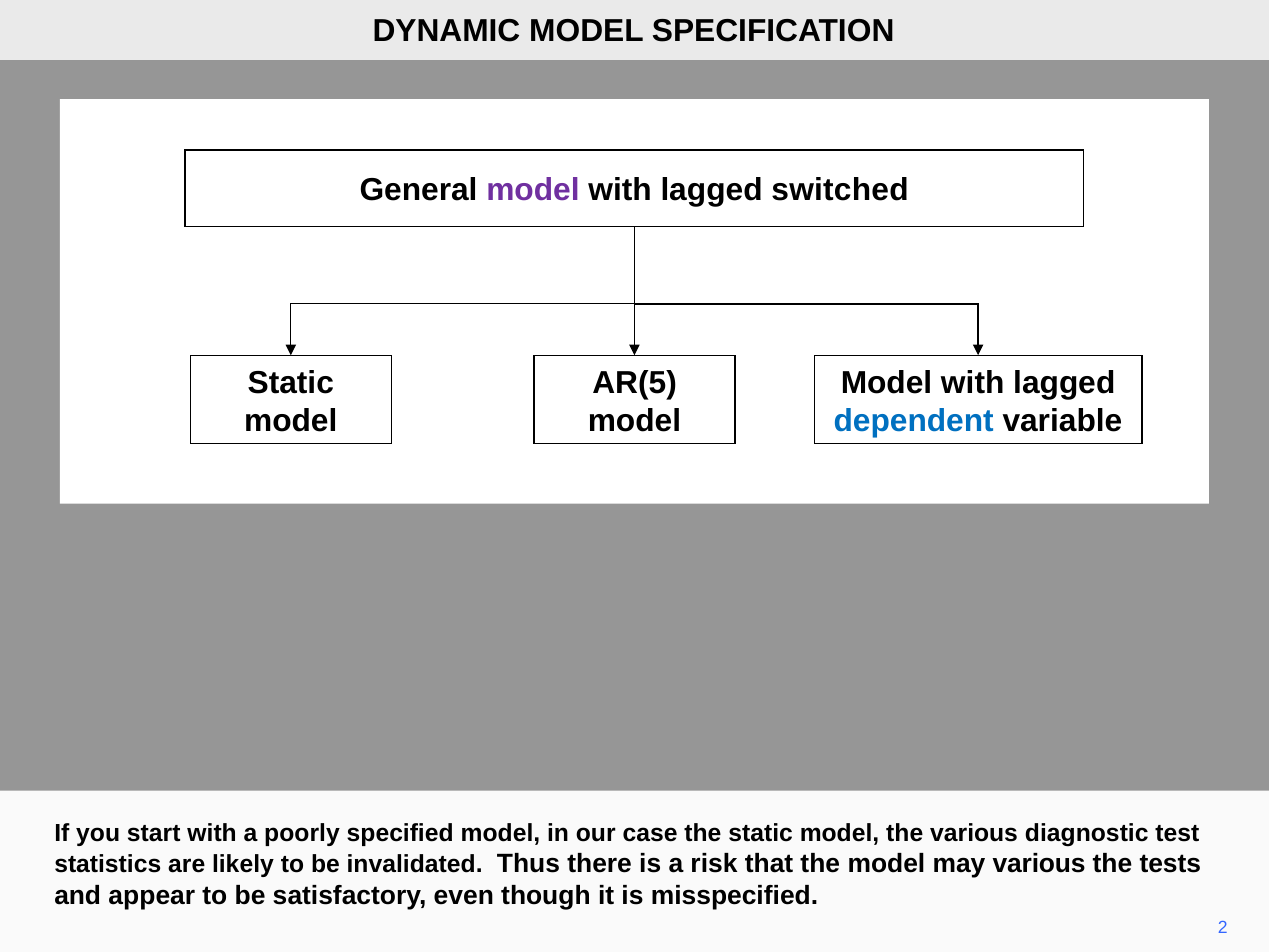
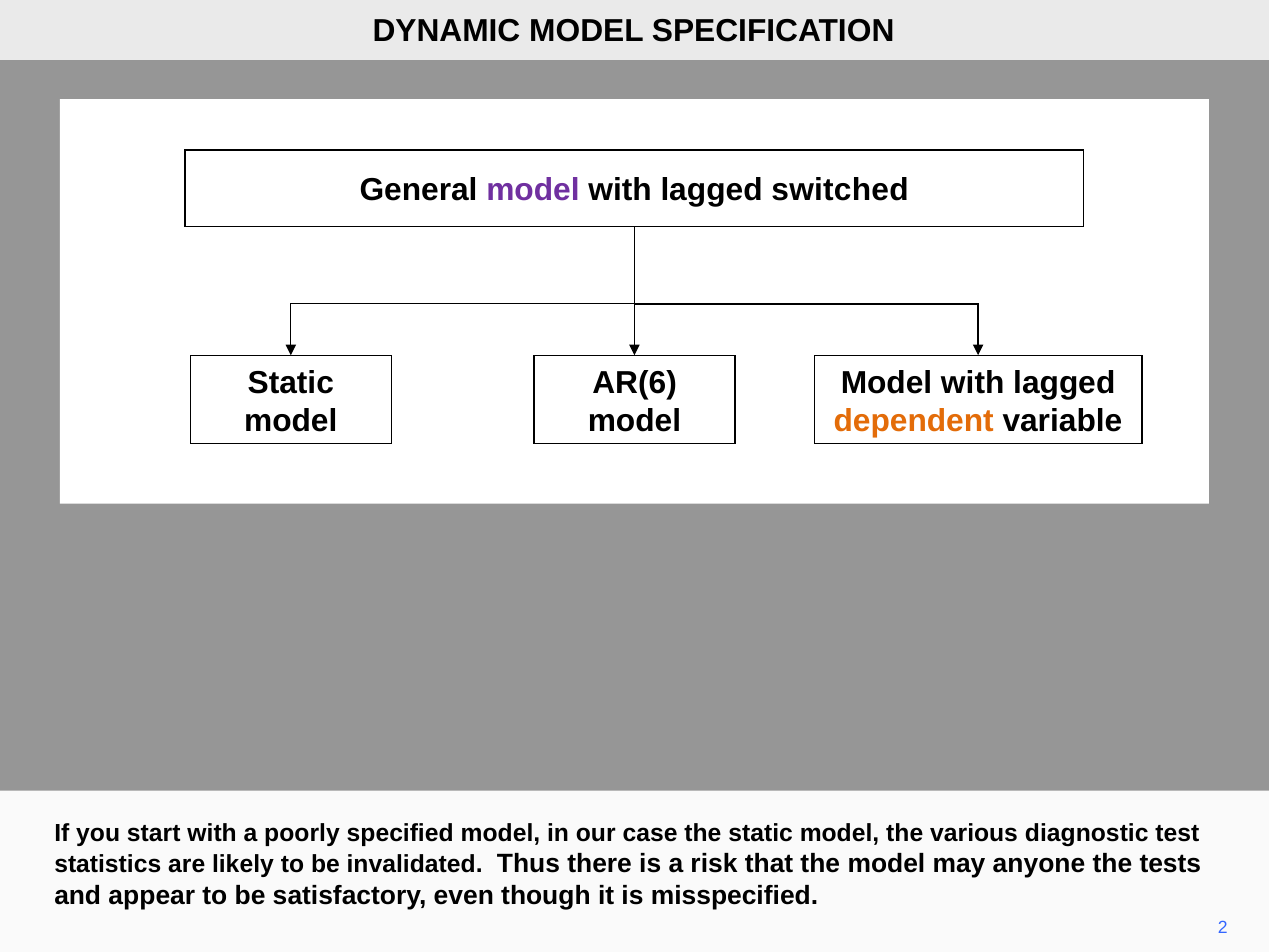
AR(5: AR(5 -> AR(6 (635, 383)
dependent colour: blue -> orange (914, 421)
may various: various -> anyone (1039, 863)
